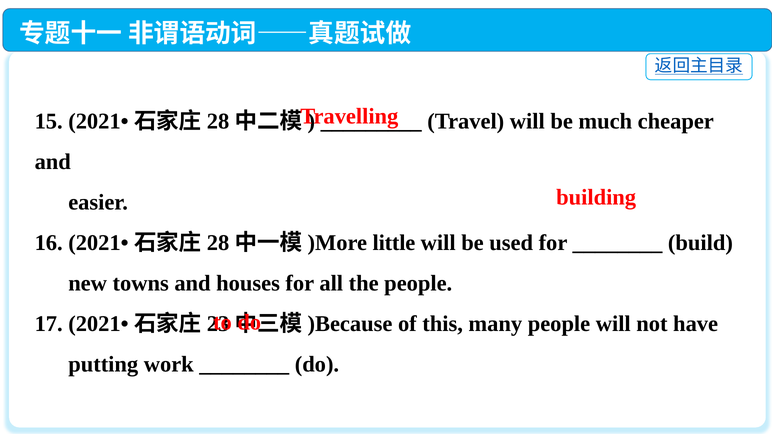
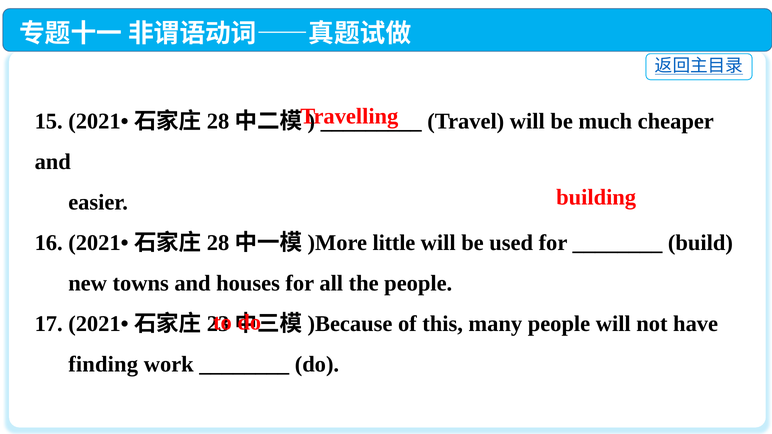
putting: putting -> finding (103, 365)
